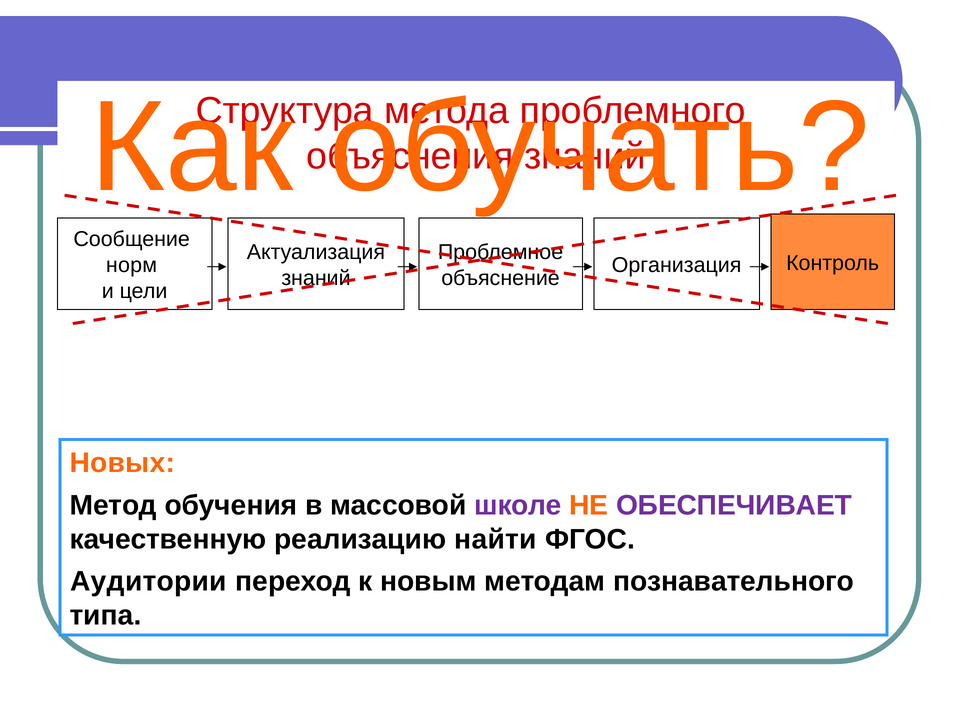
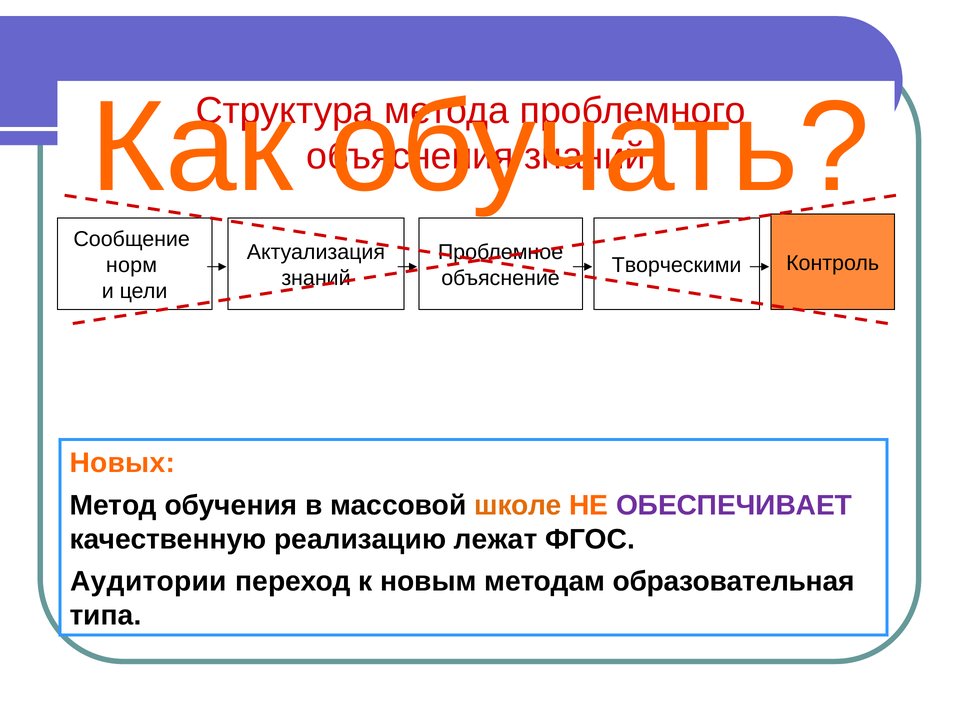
Организация: Организация -> Творческими (677, 265)
школе colour: purple -> orange (518, 505)
найти: найти -> лежат (496, 539)
познавательного: познавательного -> образовательная (734, 581)
